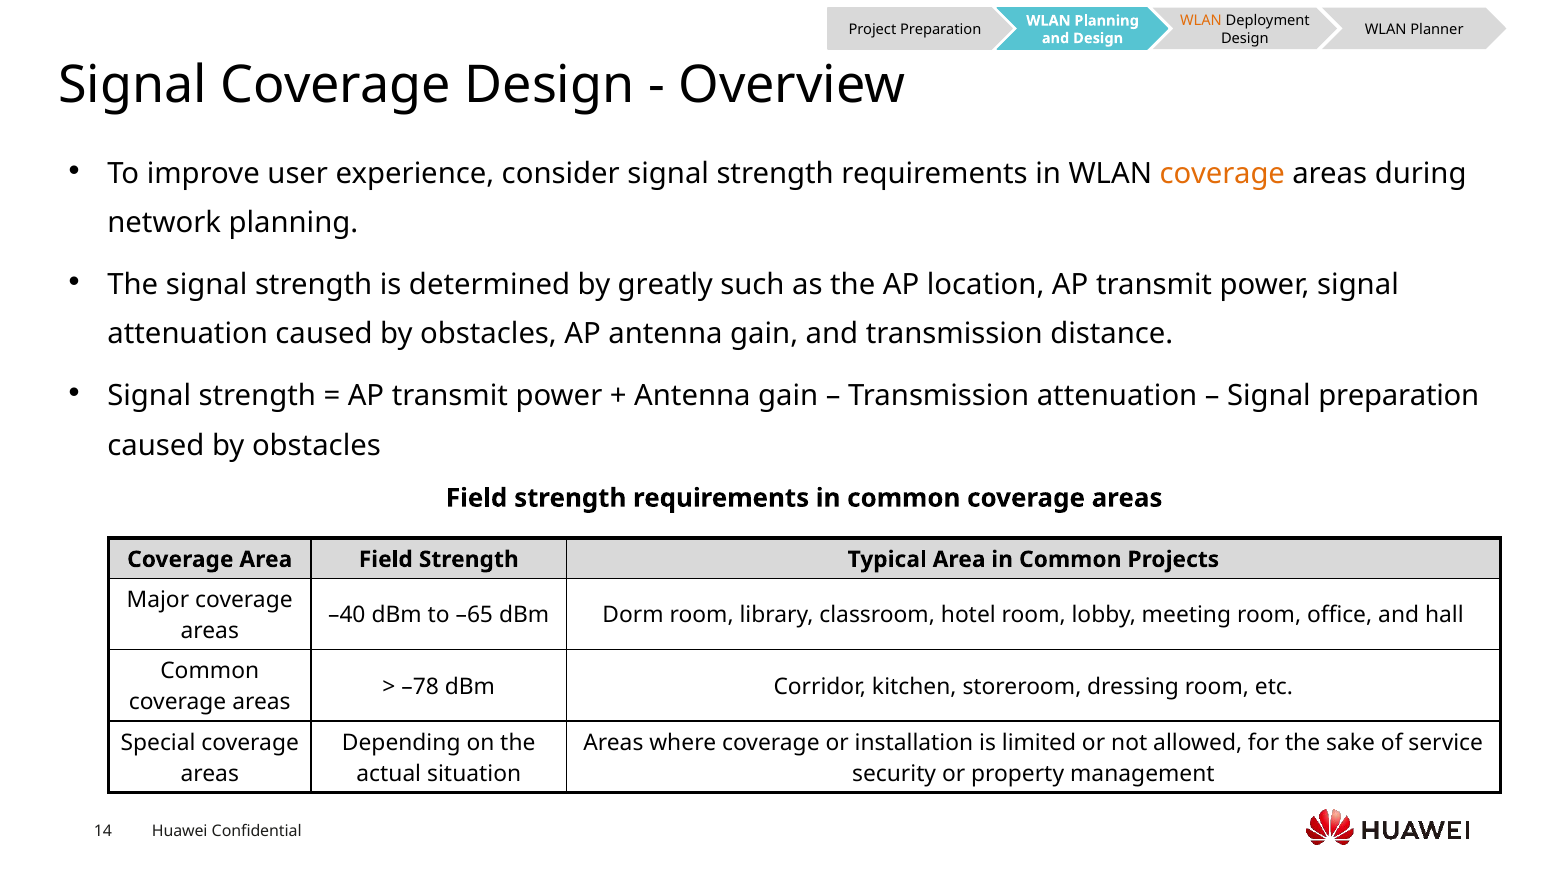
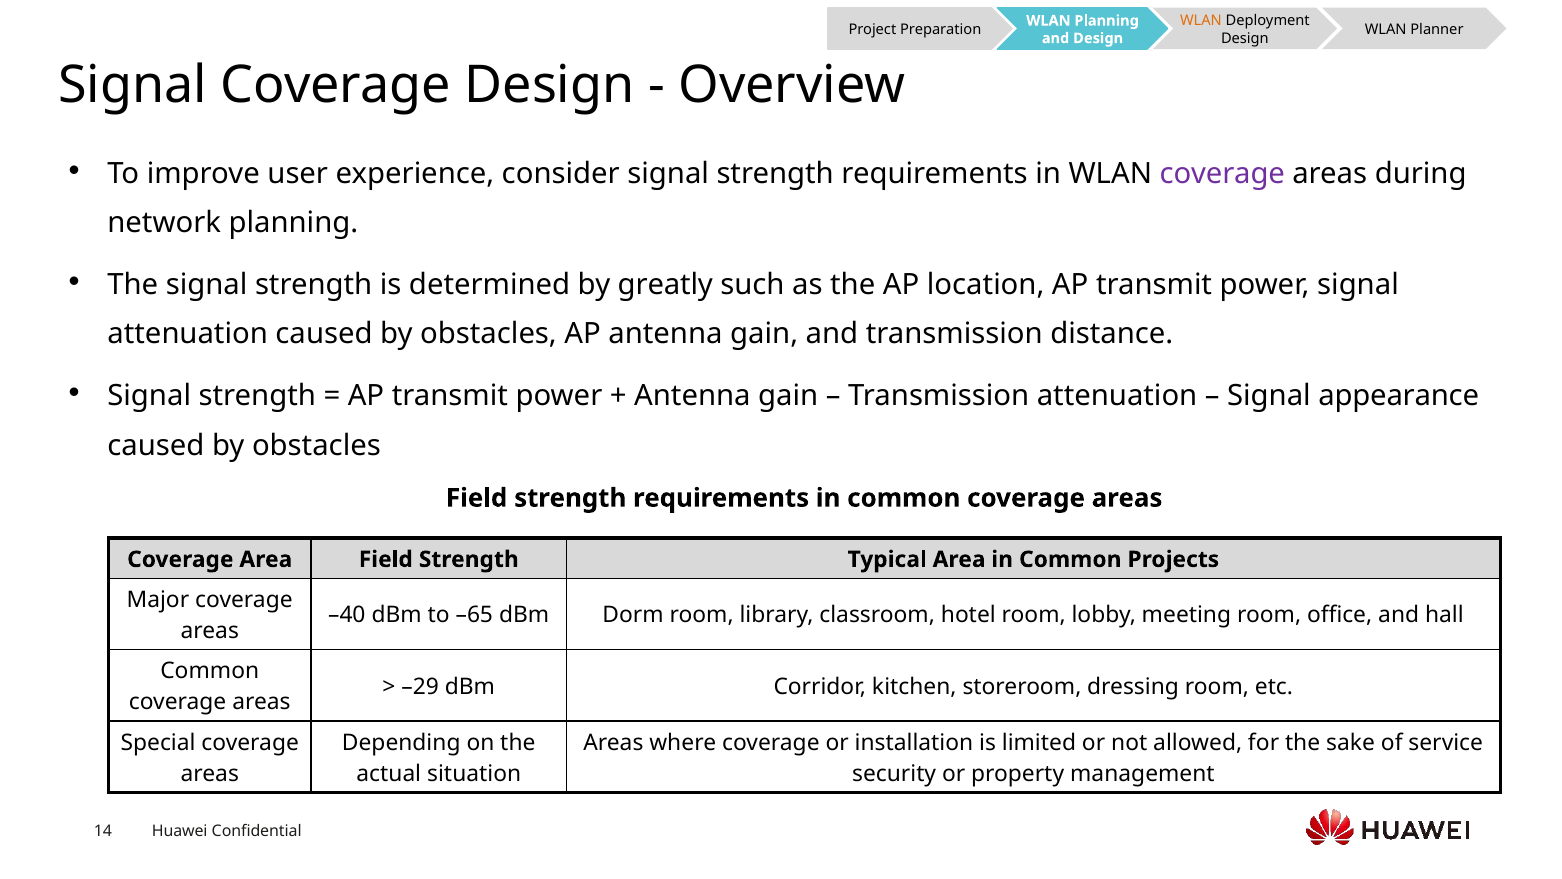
coverage colour: orange -> purple (1222, 174)
Signal preparation: preparation -> appearance (1399, 396)
–78: –78 -> –29 (420, 686)
